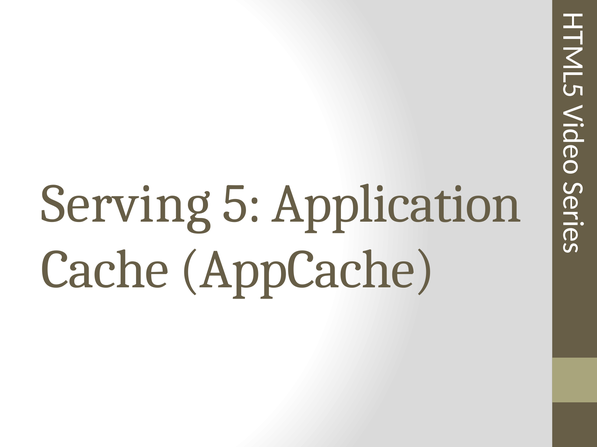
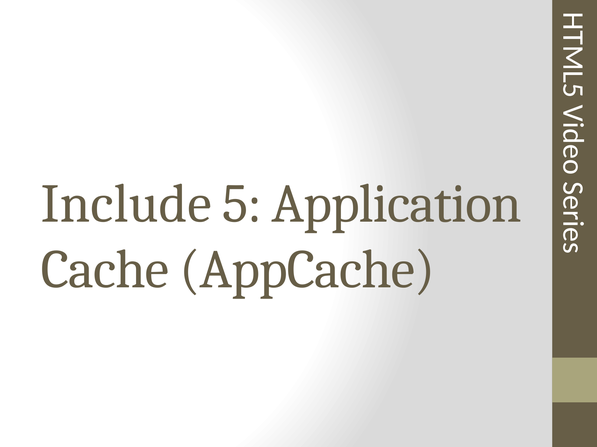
Serving: Serving -> Include (126, 204)
